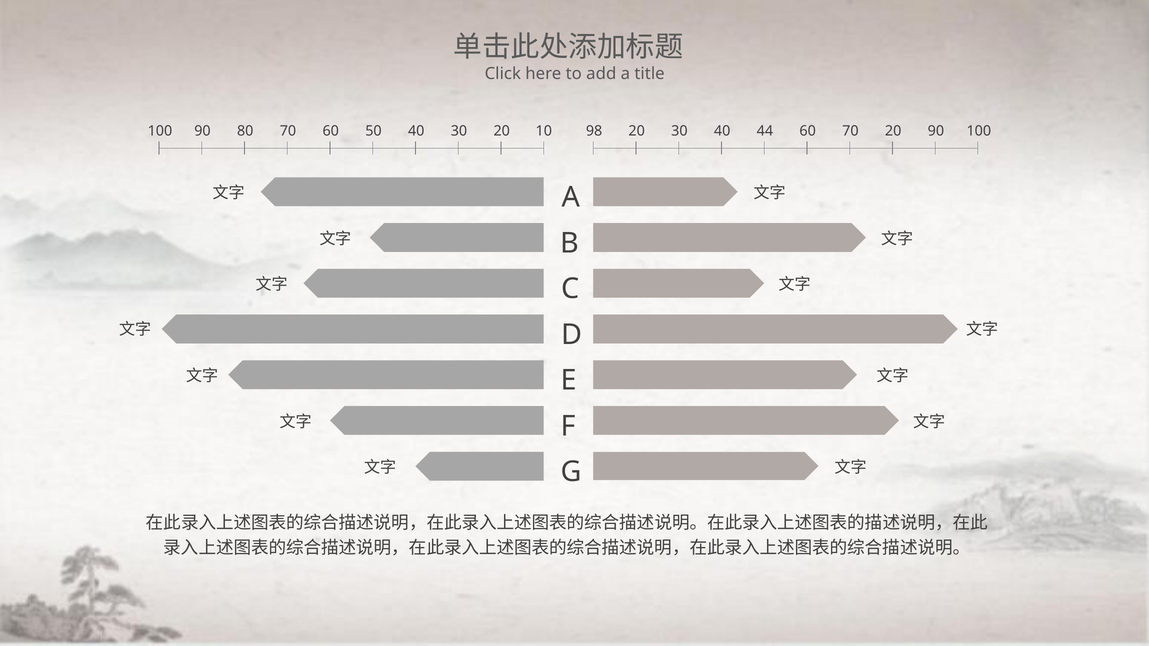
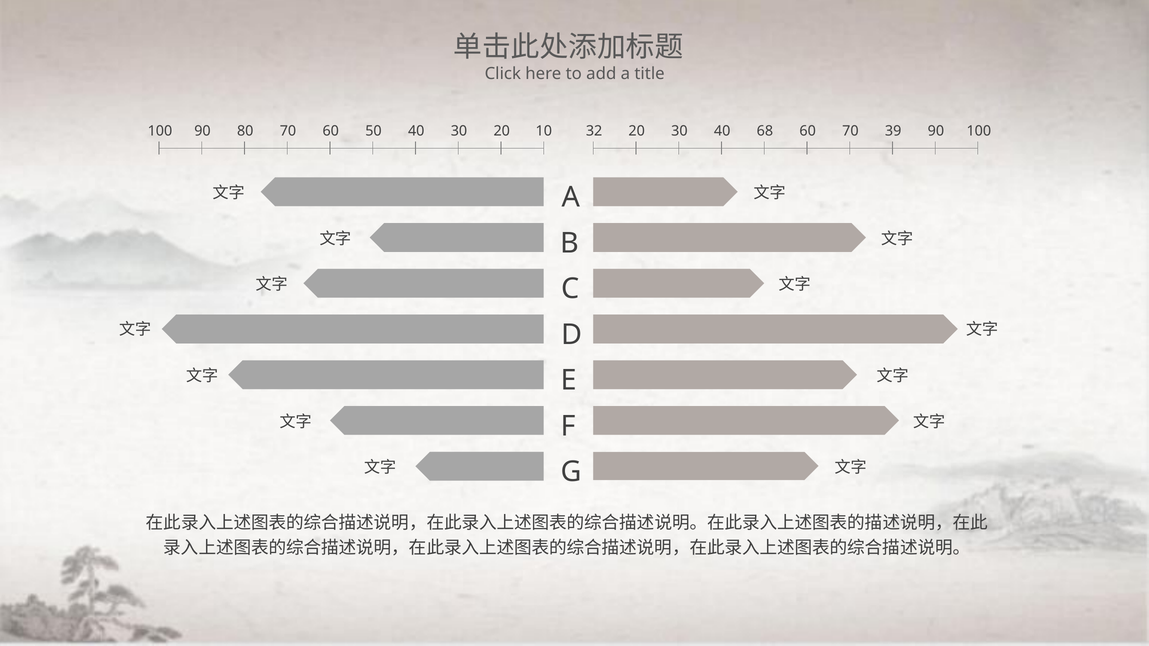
98: 98 -> 32 (594, 131)
44: 44 -> 68 (765, 131)
70 20: 20 -> 39 (893, 131)
